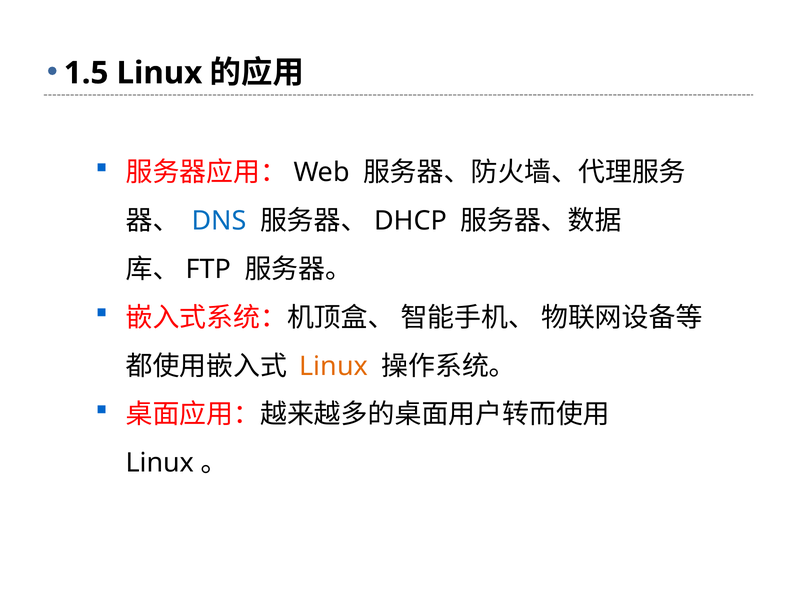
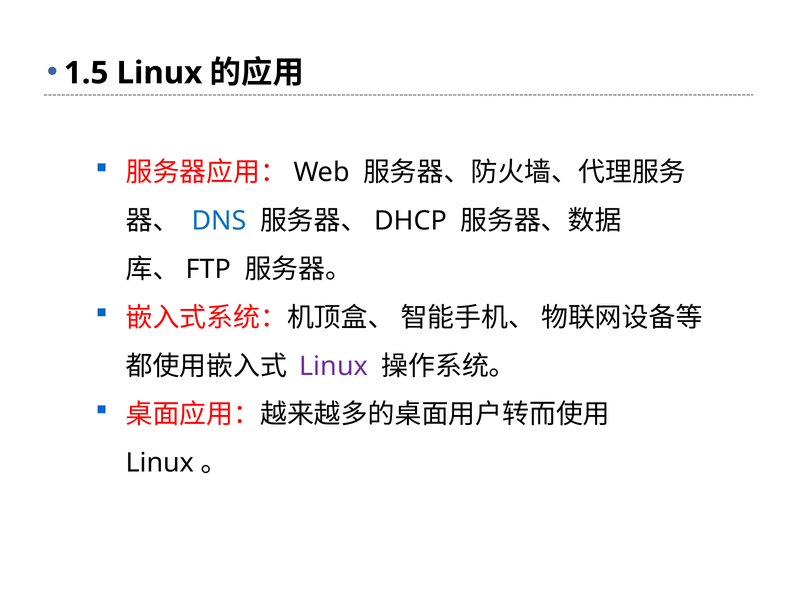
Linux colour: orange -> purple (334, 366)
